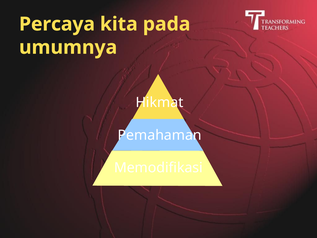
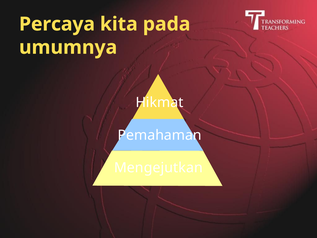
Memodifikasi: Memodifikasi -> Mengejutkan (158, 167)
